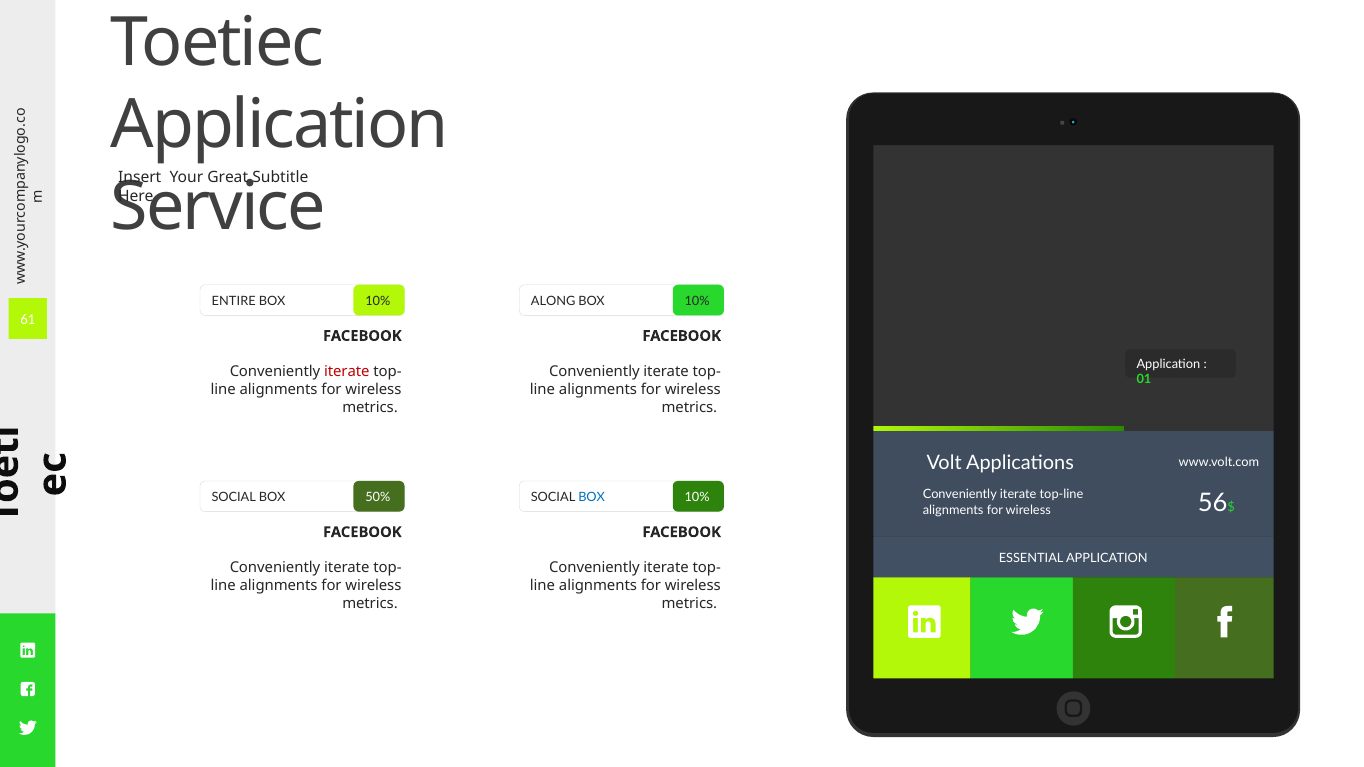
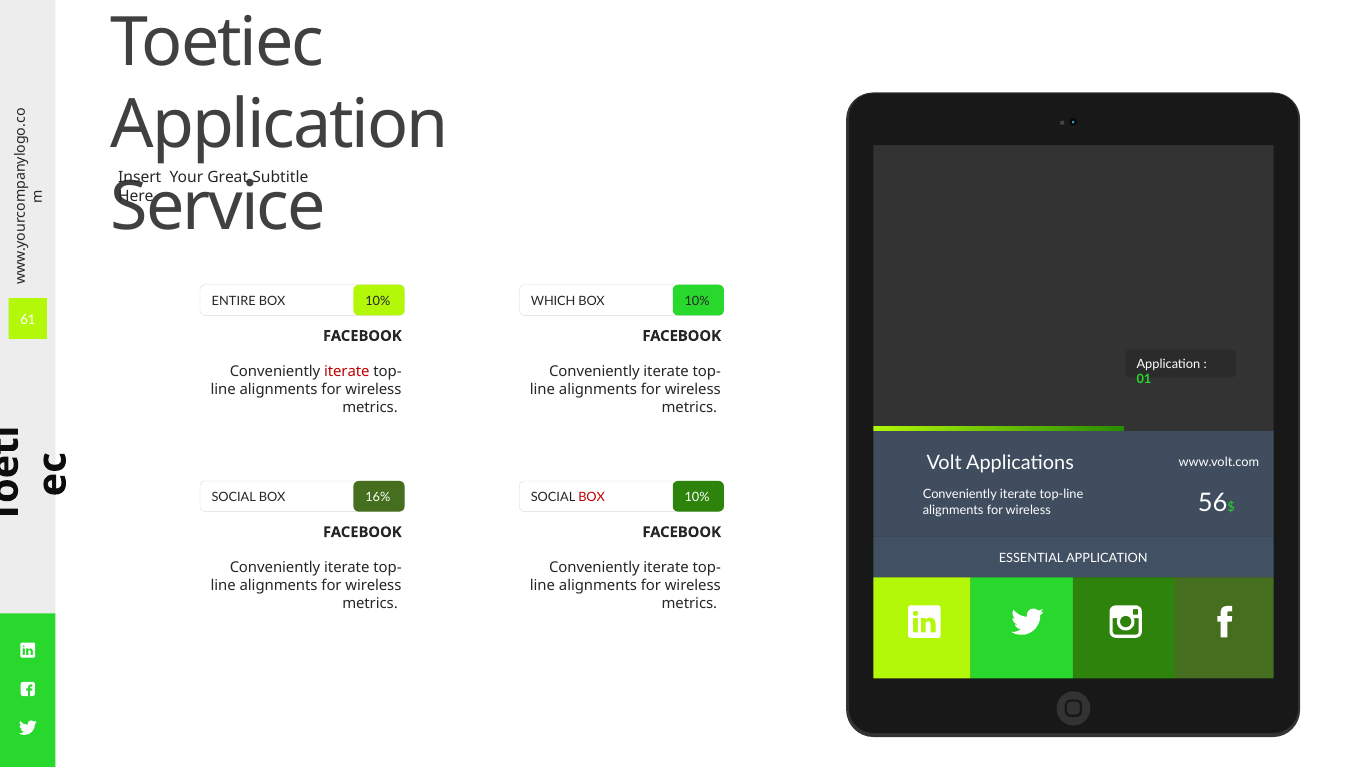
ALONG: ALONG -> WHICH (553, 301)
BOX colour: blue -> red (592, 497)
50%: 50% -> 16% (378, 498)
